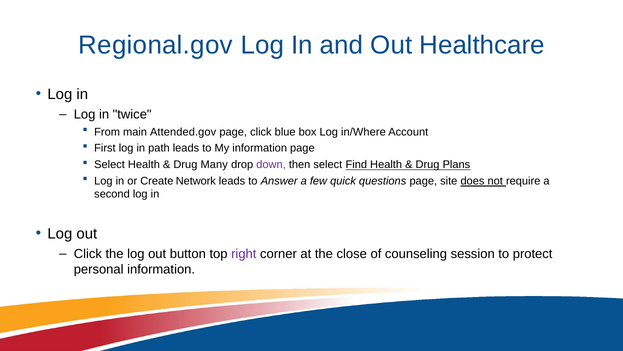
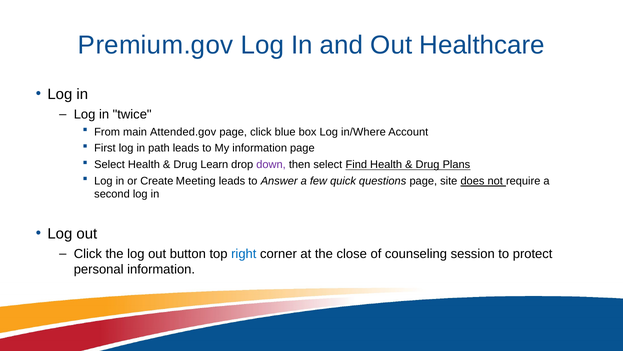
Regional.gov: Regional.gov -> Premium.gov (156, 45)
Many: Many -> Learn (214, 164)
Network: Network -> Meeting (196, 181)
right colour: purple -> blue (244, 254)
